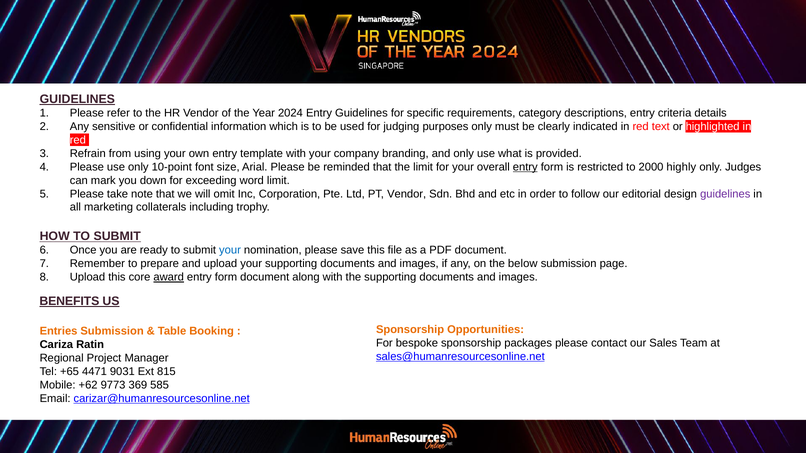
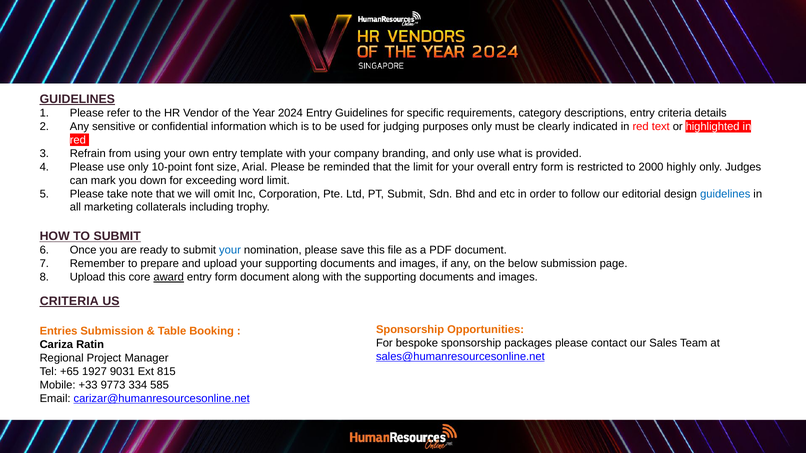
entry underline: present -> none (525, 167)
PT Vendor: Vendor -> Submit (407, 194)
guidelines colour: purple -> blue (725, 194)
BENEFITS: BENEFITS -> CRITERIA (69, 301)
4471: 4471 -> 1927 (94, 372)
+62: +62 -> +33 (88, 385)
369: 369 -> 334 (138, 385)
